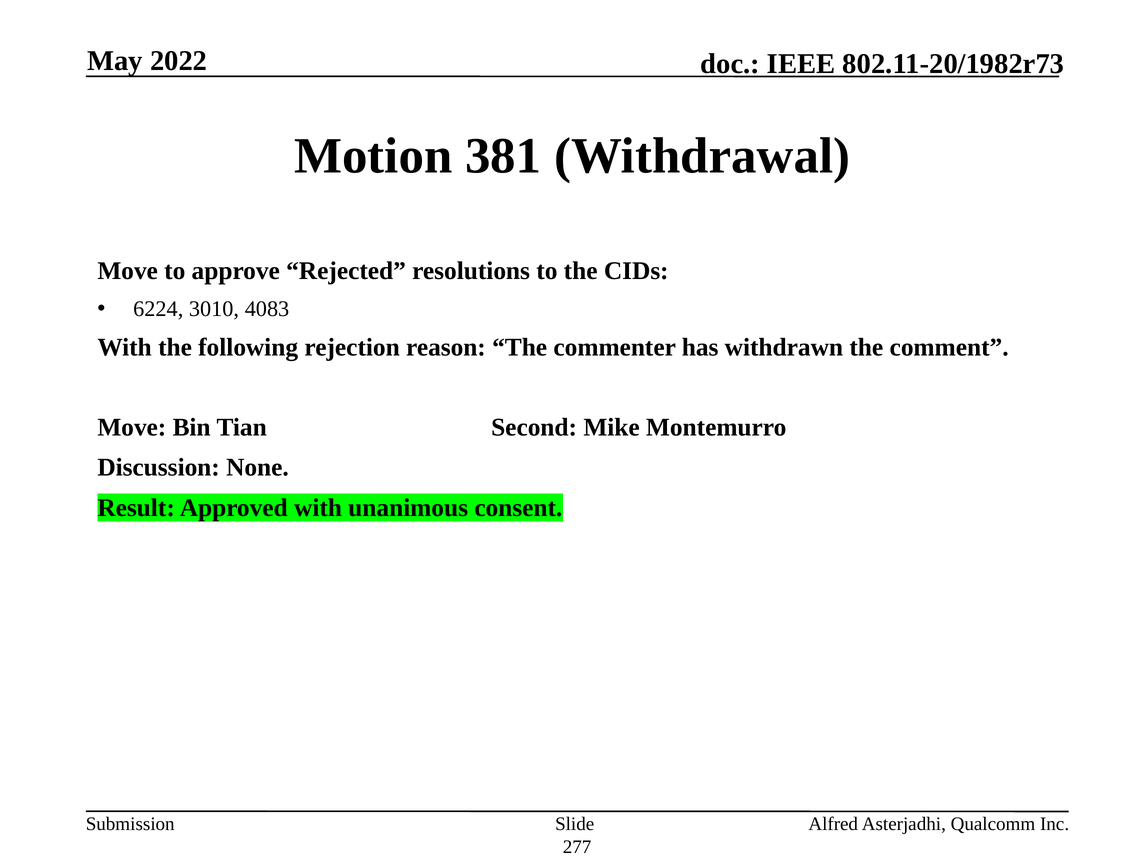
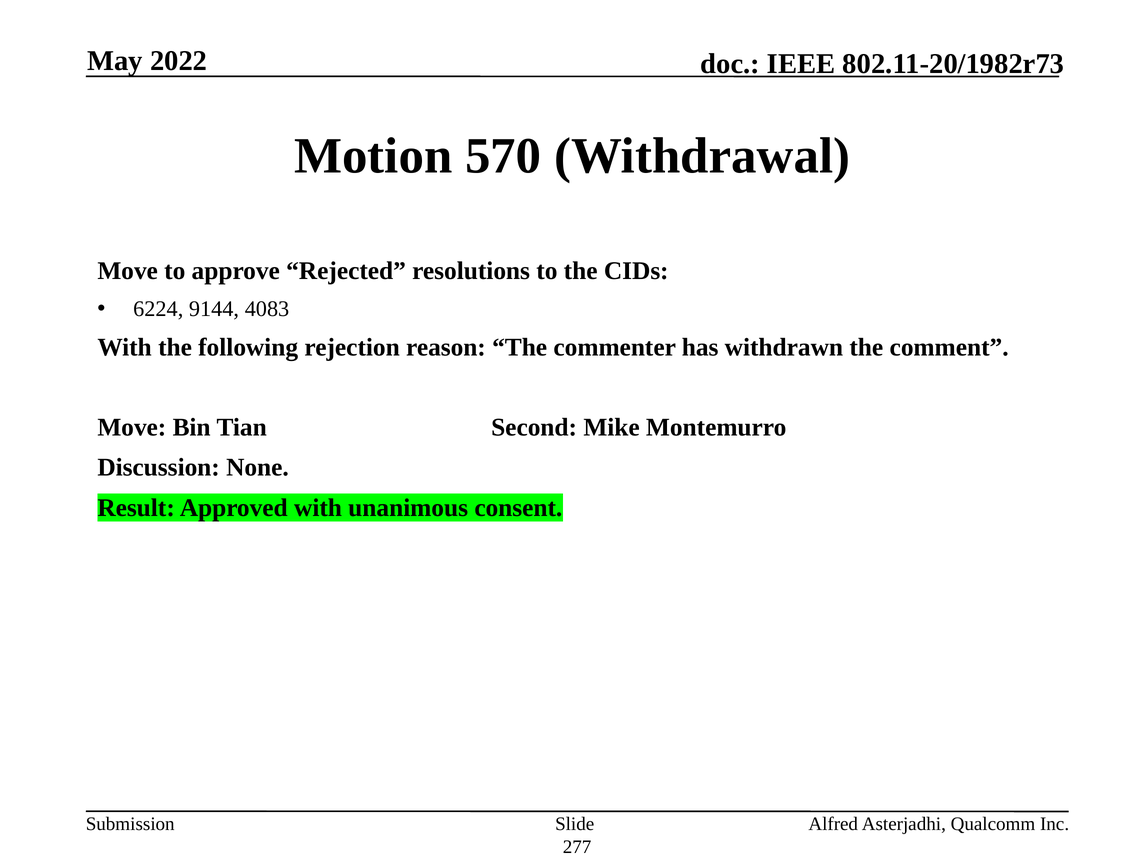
381: 381 -> 570 (503, 156)
3010: 3010 -> 9144 (214, 309)
